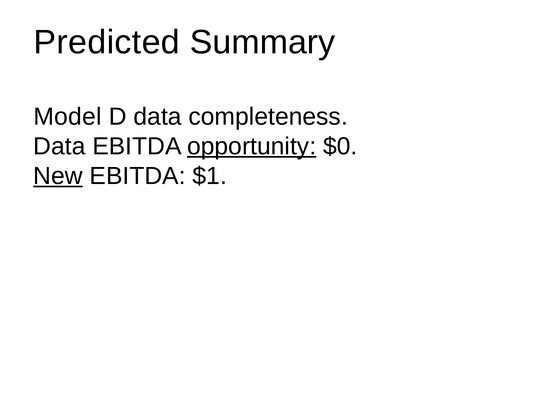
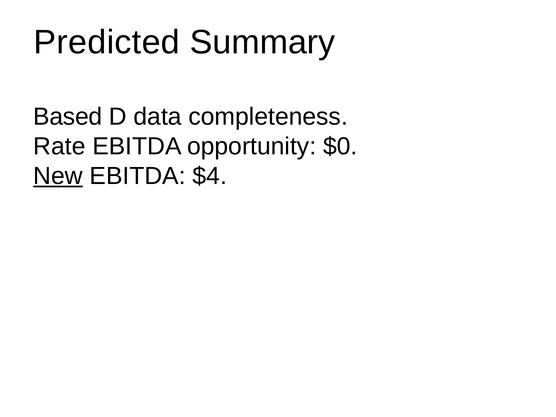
Model: Model -> Based (68, 117)
Data: Data -> Rate (59, 146)
opportunity underline: present -> none (252, 146)
$1: $1 -> $4 (210, 176)
